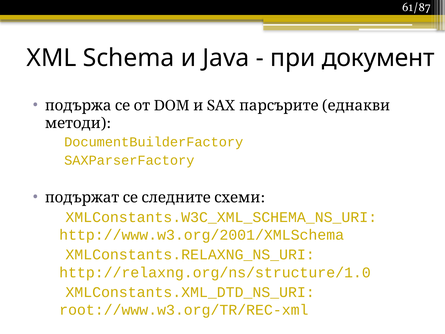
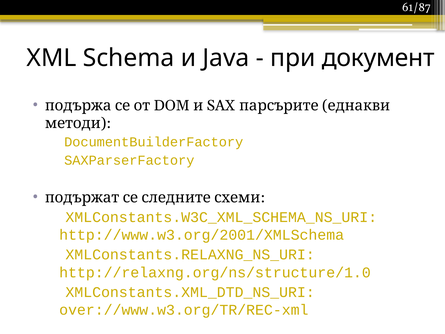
root://www.w3.org/TR/REC-xml: root://www.w3.org/TR/REC-xml -> over://www.w3.org/TR/REC-xml (184, 310)
